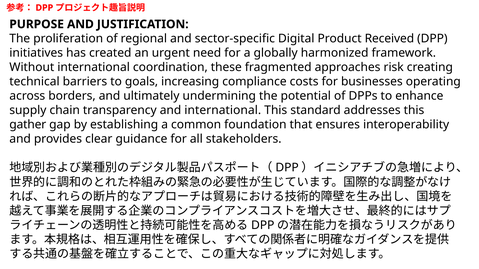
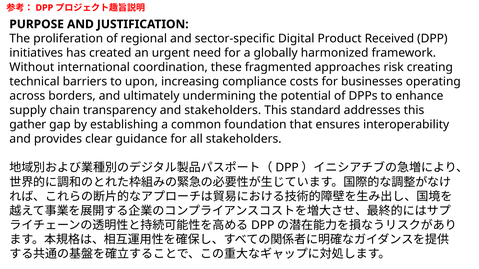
goals: goals -> upon (141, 82)
and international: international -> stakeholders (223, 111)
